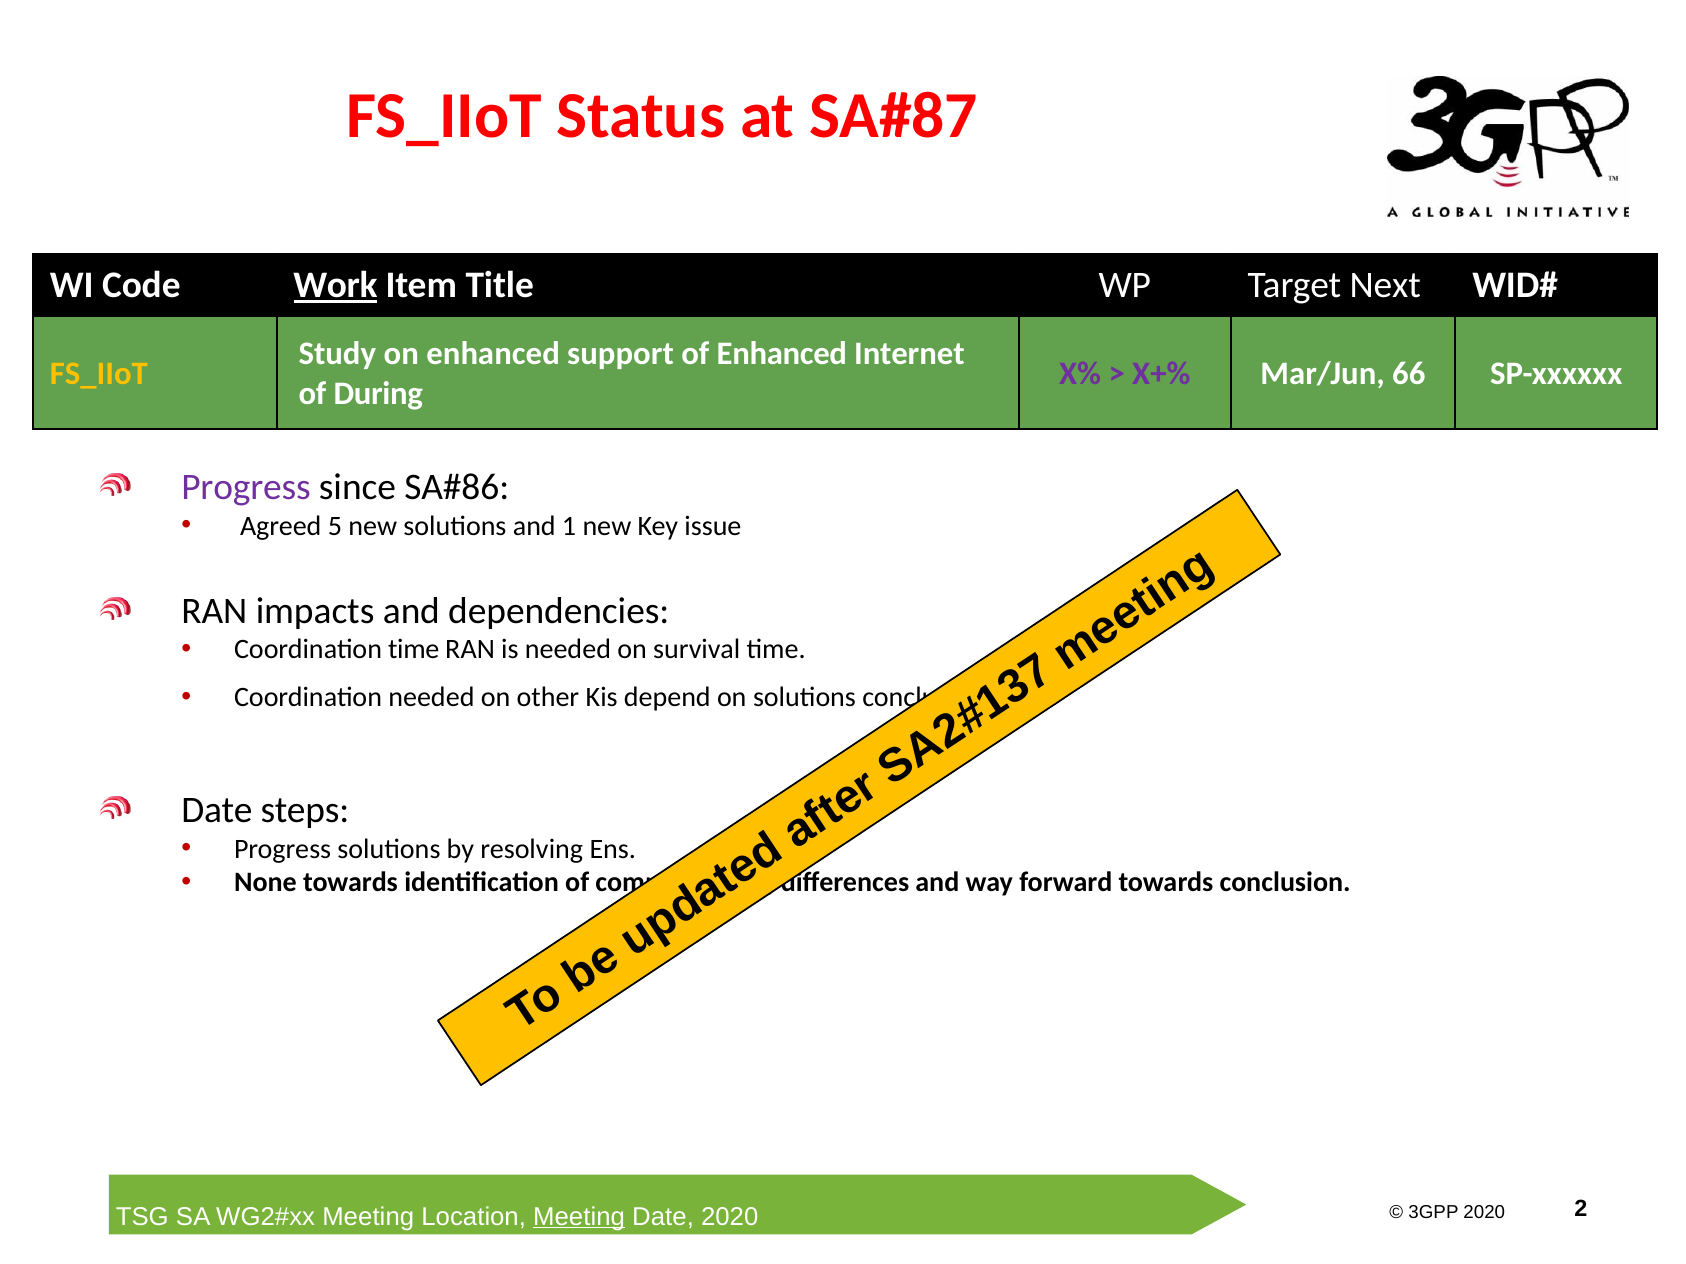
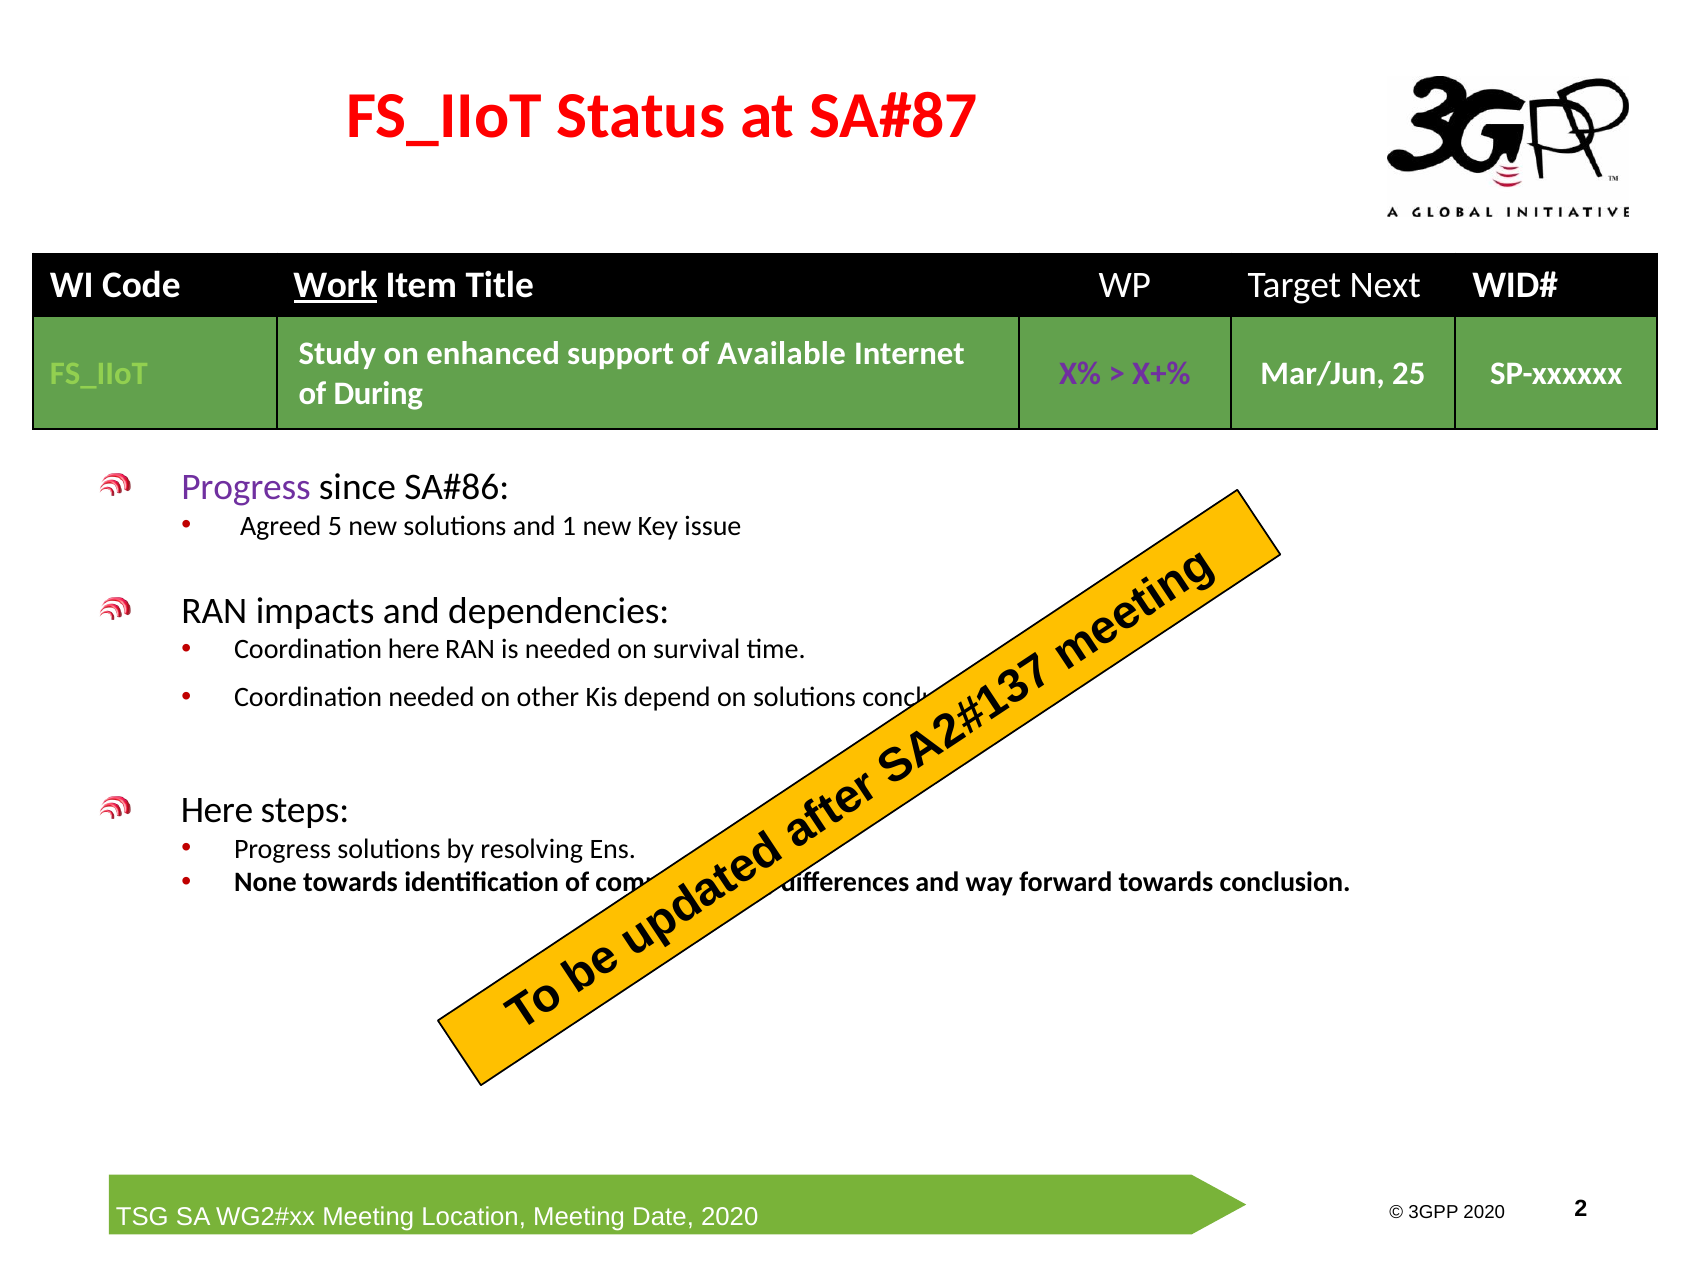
of Enhanced: Enhanced -> Available (782, 353)
FS_IIoT colour: yellow -> light green (99, 373)
66: 66 -> 25 (1409, 373)
Coordination time: time -> here (414, 650)
Date: Date -> Here (217, 811)
Meeting underline: present -> none (579, 1217)
